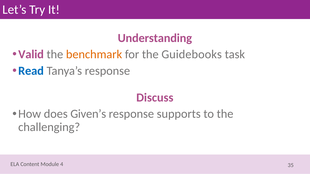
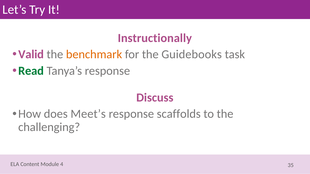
Understanding: Understanding -> Instructionally (155, 38)
Read colour: blue -> green (31, 71)
Given’s: Given’s -> Meet’s (88, 114)
supports: supports -> scaffolds (179, 114)
